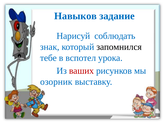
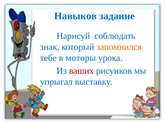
запомнился colour: black -> orange (119, 47)
вспотел: вспотел -> моторы (81, 58)
озорник: озорник -> упрыгал (56, 82)
